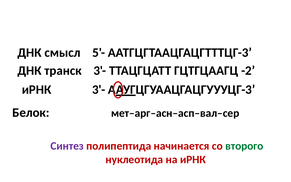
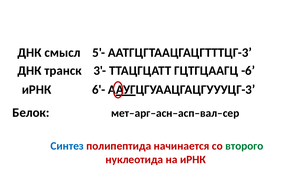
-2: -2 -> -6 (248, 71)
иРНК 3'-: 3'- -> 6'- (99, 90)
Синтез colour: purple -> blue (67, 146)
